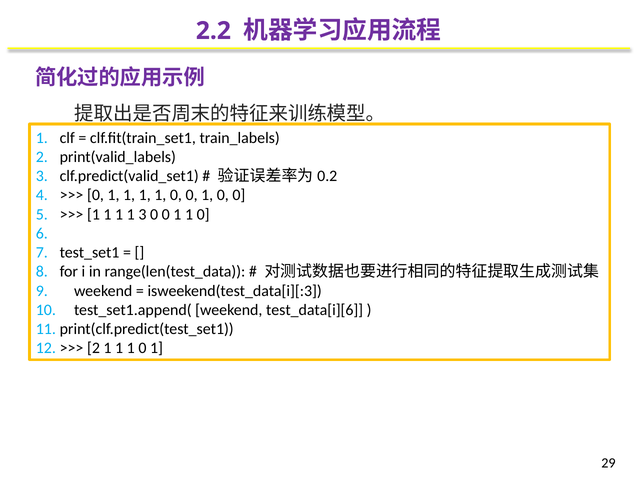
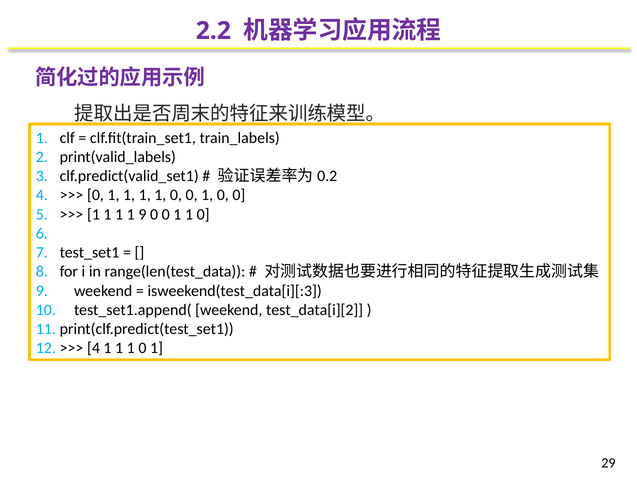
1 3: 3 -> 9 (142, 214)
test_data[i][6: test_data[i][6 -> test_data[i][2 (315, 310)
2: 2 -> 4 (93, 348)
